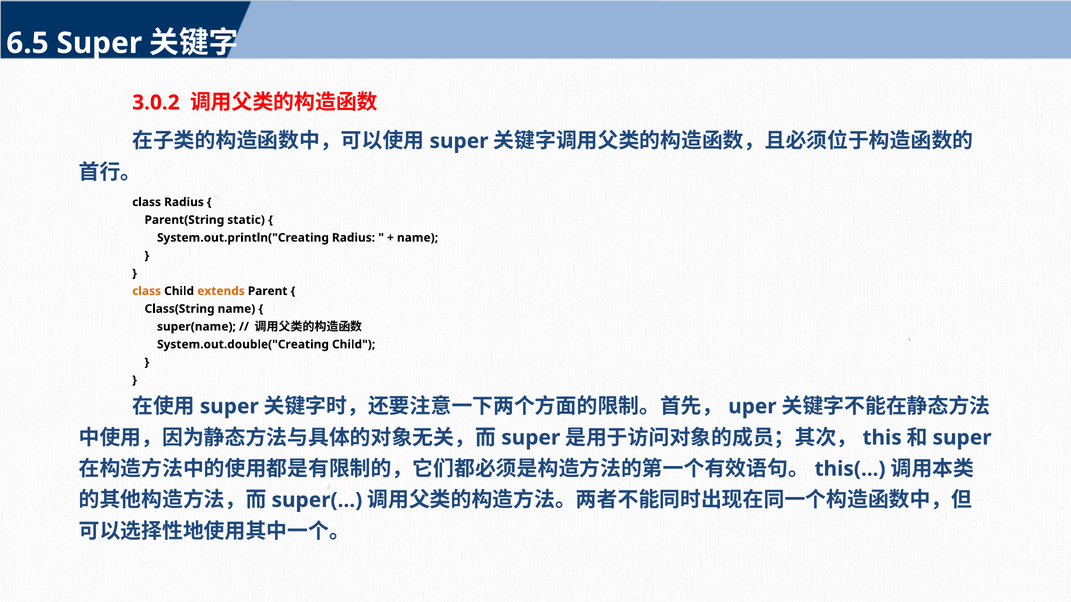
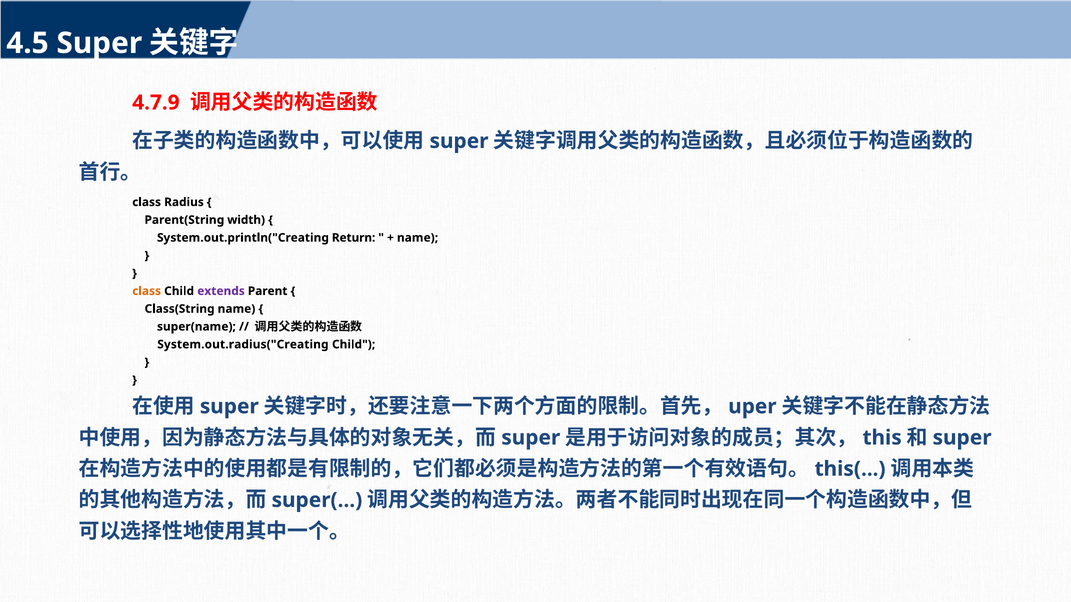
6.5: 6.5 -> 4.5 (27, 43)
3.0.2: 3.0.2 -> 4.7.9 (156, 103)
static: static -> width (246, 220)
System.out.println("Creating Radius: Radius -> Return (354, 238)
extends colour: orange -> purple (221, 291)
System.out.double("Creating: System.out.double("Creating -> System.out.radius("Creating (243, 345)
